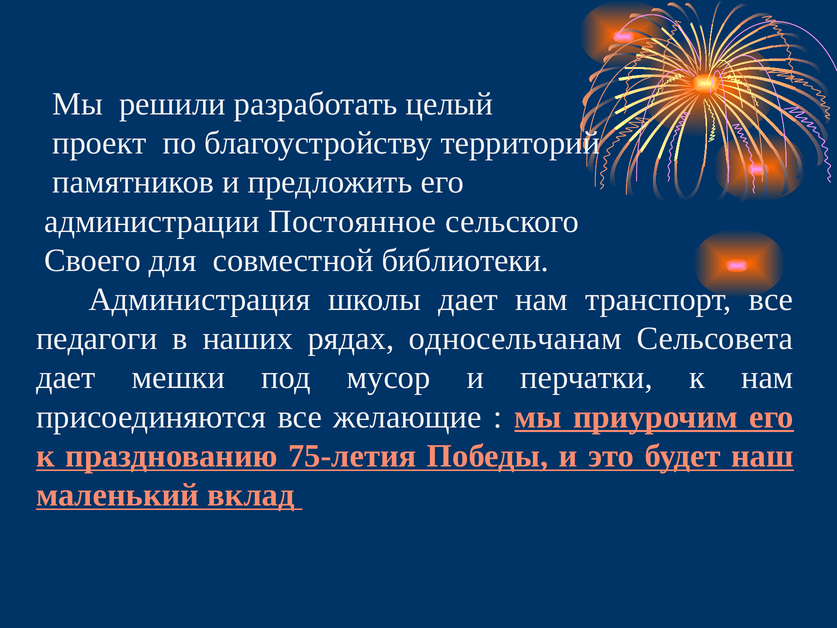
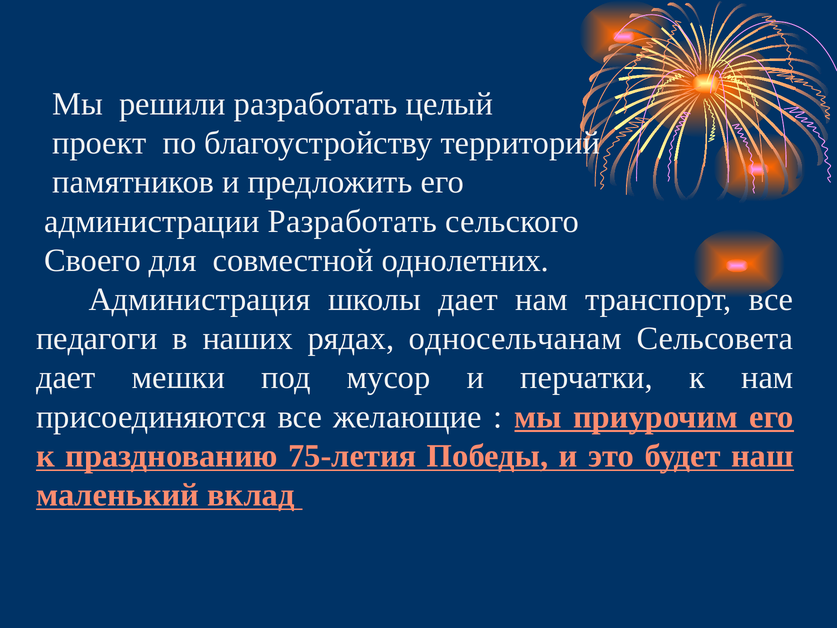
администрации Постоянное: Постоянное -> Разработать (352, 221)
библиотеки: библиотеки -> однолетних (465, 260)
